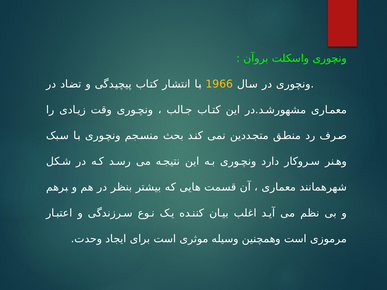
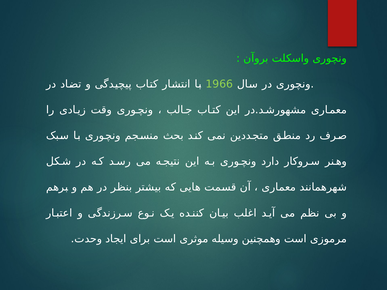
1966 colour: yellow -> light green (219, 84)
